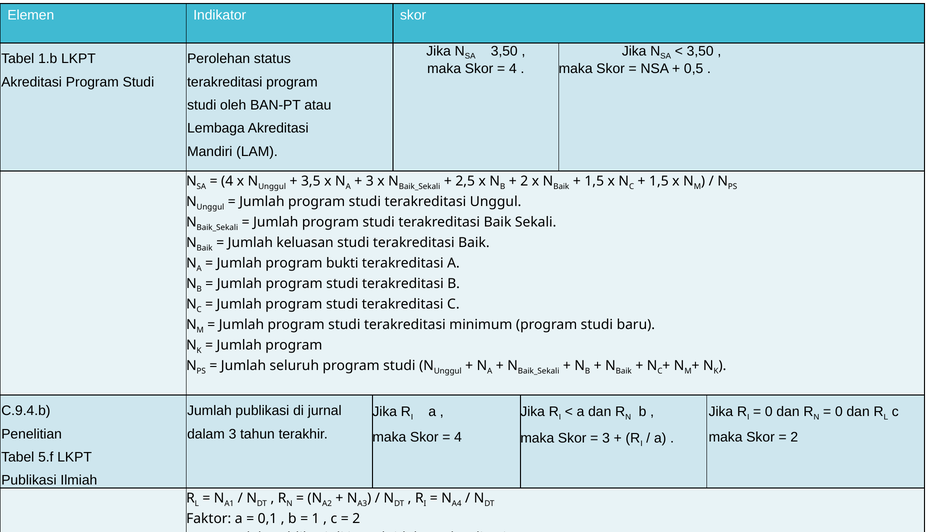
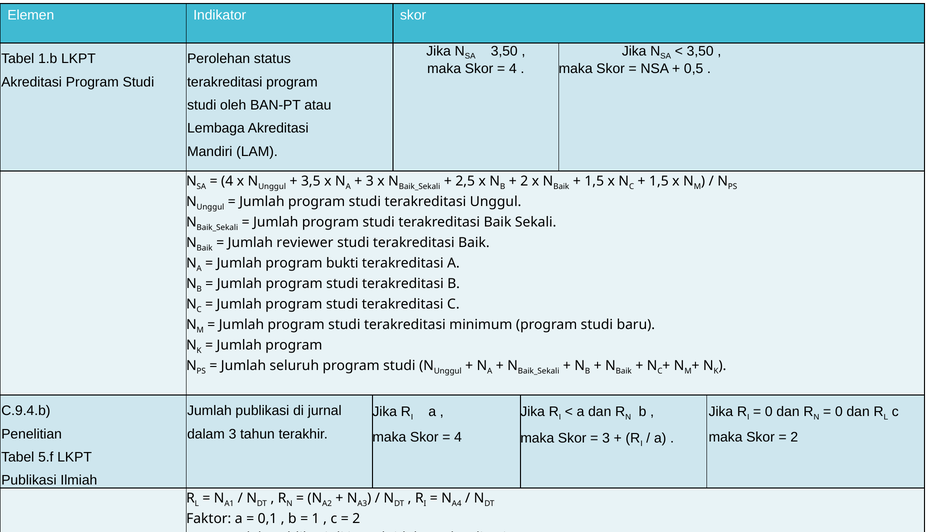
keluasan: keluasan -> reviewer (305, 243)
